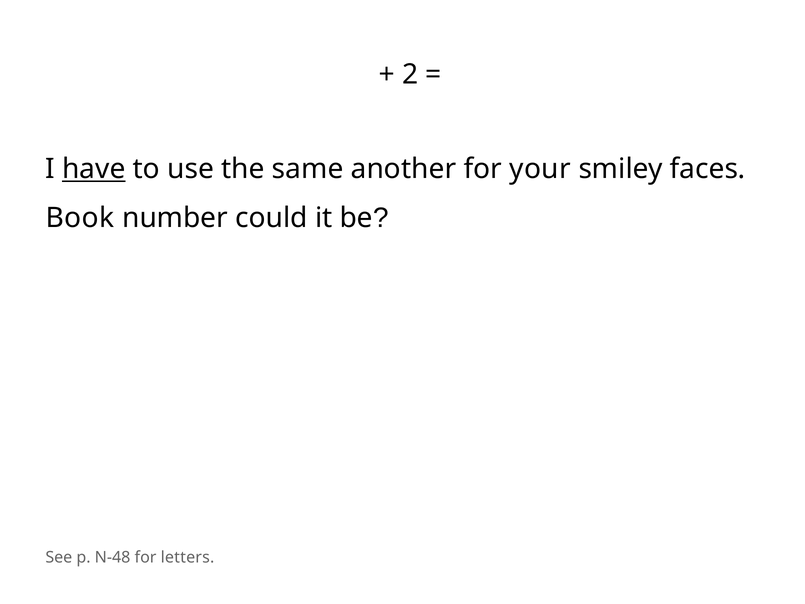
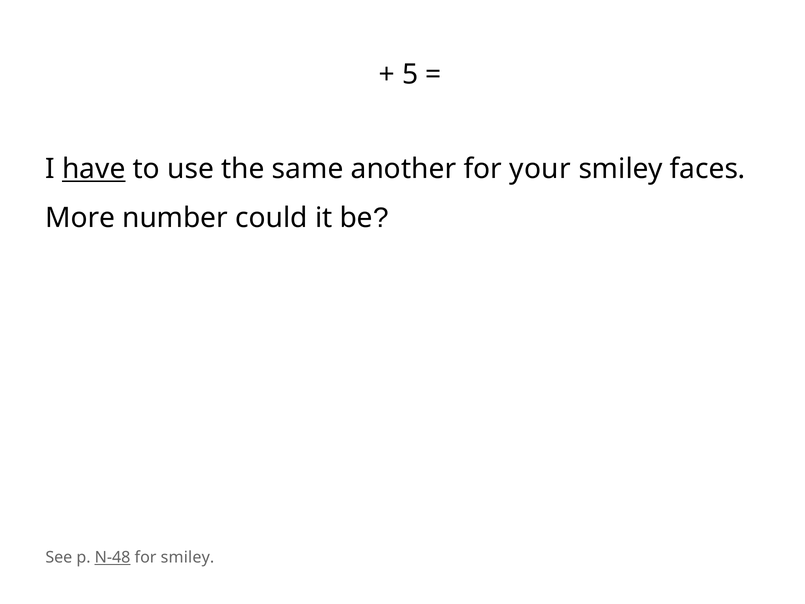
2: 2 -> 5 (410, 74)
Book: Book -> More (80, 218)
N-48 underline: none -> present (113, 557)
for letters: letters -> smiley (188, 557)
